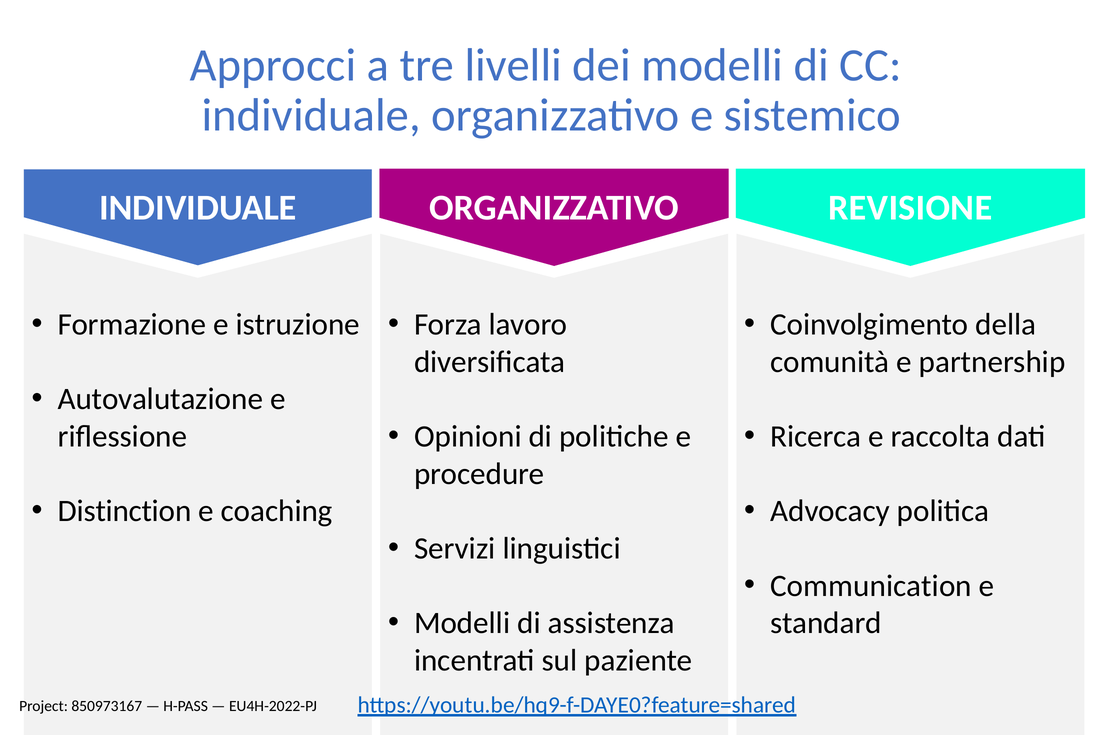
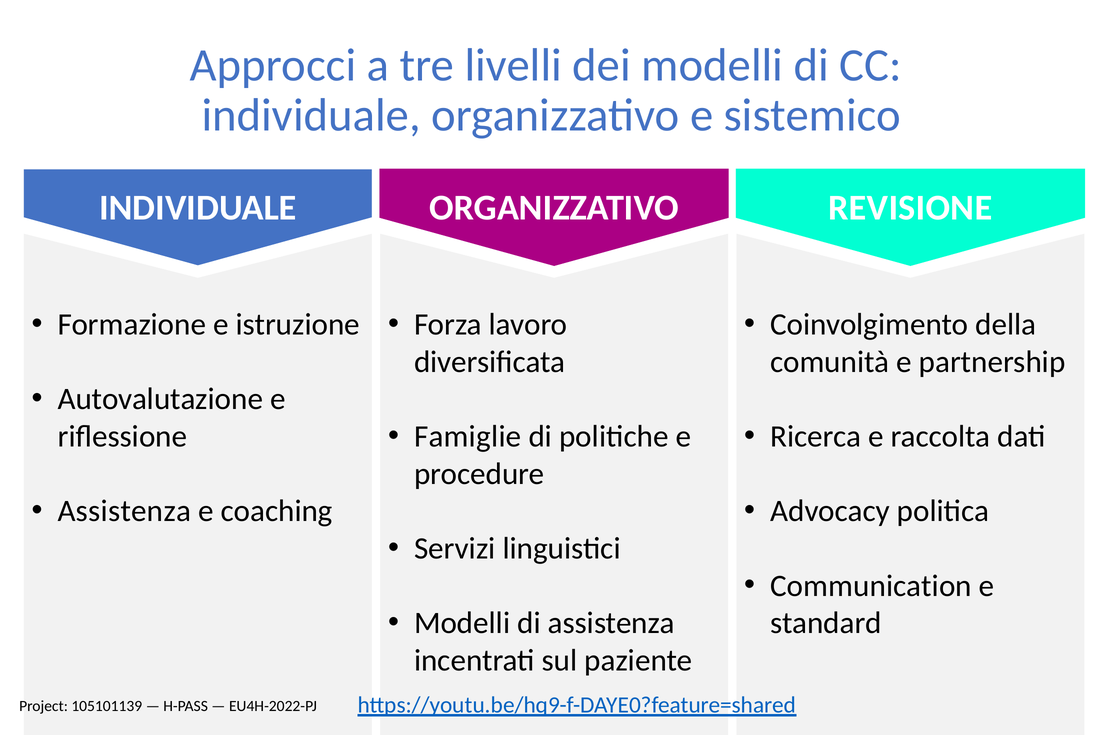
Opinioni: Opinioni -> Famiglie (468, 437)
Distinction: Distinction -> Assistenza (124, 511)
850973167: 850973167 -> 105101139 (107, 706)
